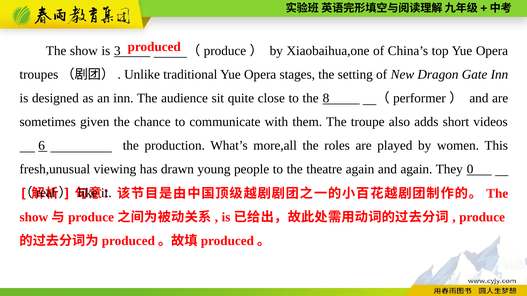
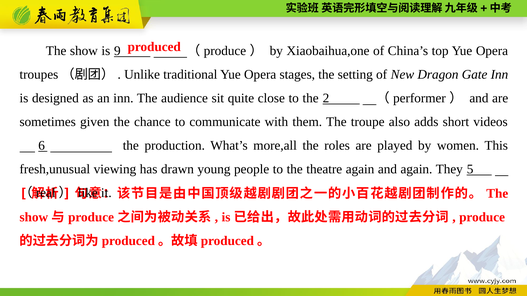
3: 3 -> 9 (117, 51)
8: 8 -> 2 (326, 98)
0: 0 -> 5 (470, 170)
